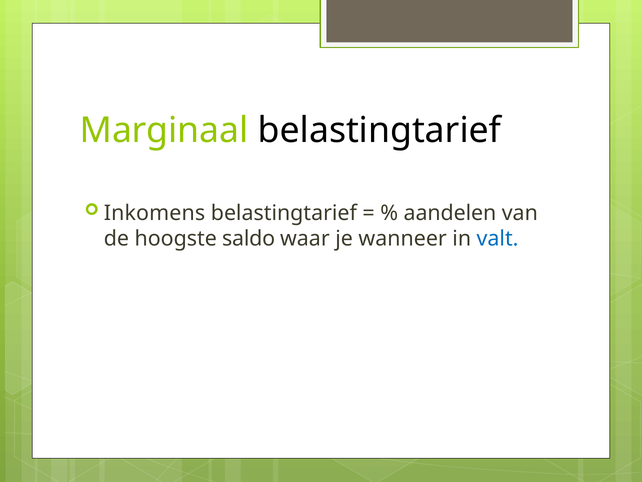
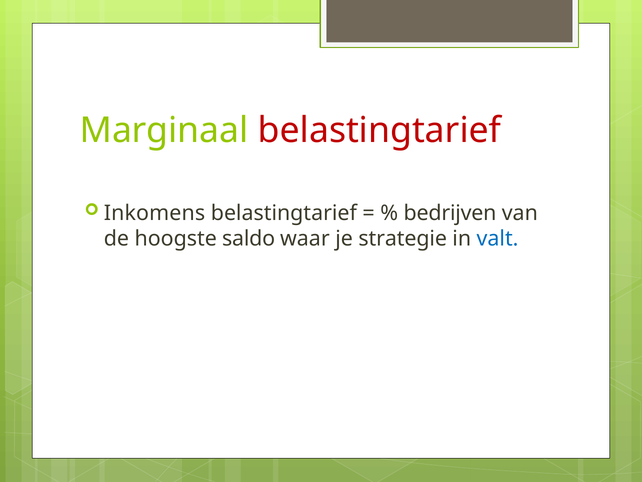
belastingtarief colour: black -> red (380, 130)
aandelen: aandelen -> bedrijven (450, 213)
wanneer: wanneer -> strategie (403, 238)
